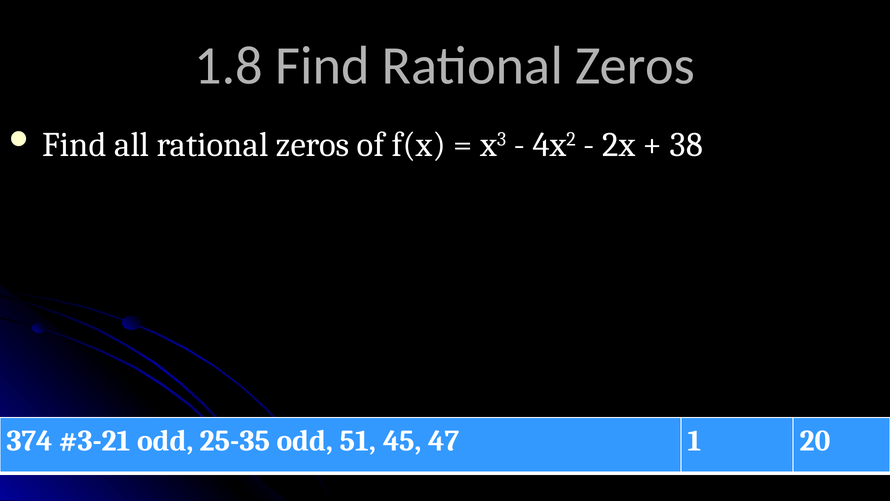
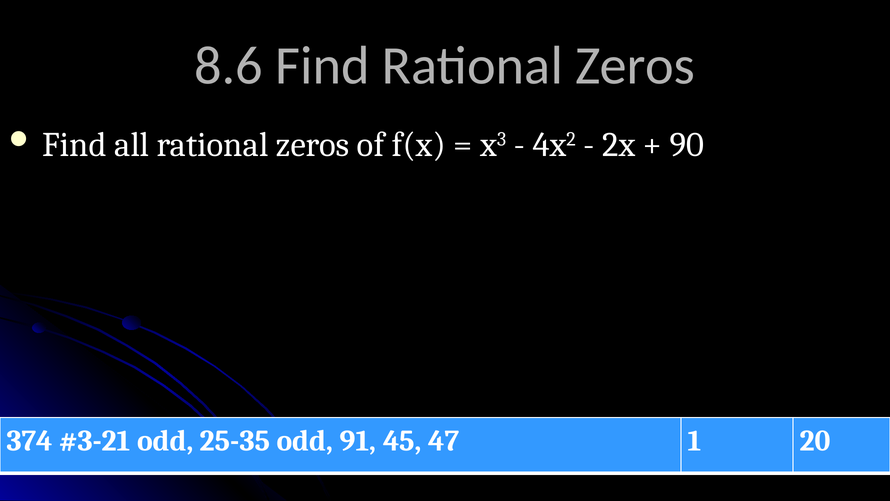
1.8: 1.8 -> 8.6 (229, 66)
38: 38 -> 90 (687, 144)
51: 51 -> 91 (358, 441)
